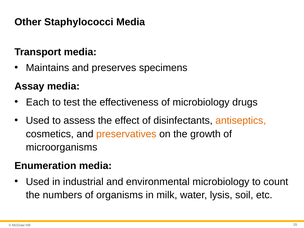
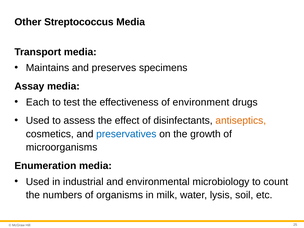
Staphylococci: Staphylococci -> Streptococcus (79, 22)
of microbiology: microbiology -> environment (201, 102)
preservatives colour: orange -> blue (126, 134)
